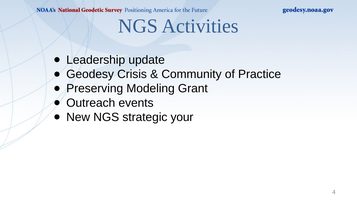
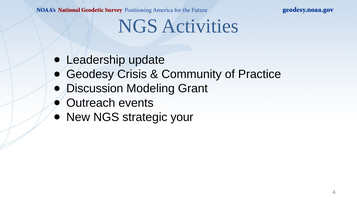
Preserving: Preserving -> Discussion (95, 88)
